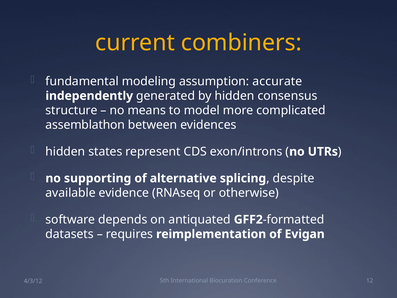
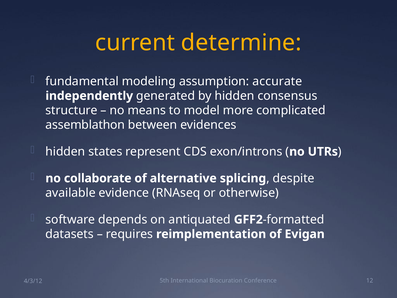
combiners: combiners -> determine (241, 43)
supporting: supporting -> collaborate (98, 178)
